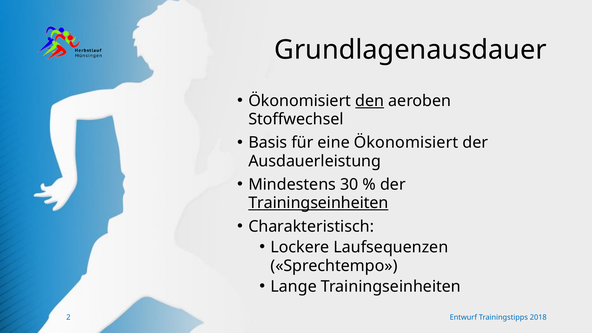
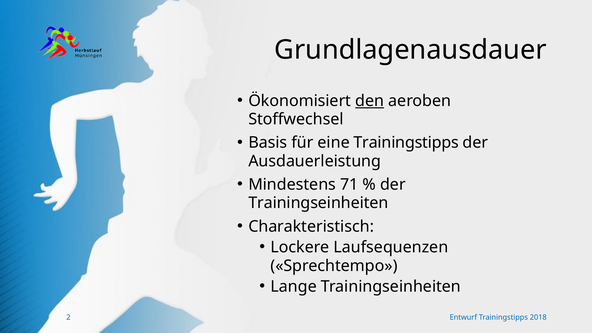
eine Ökonomisiert: Ökonomisiert -> Trainingstipps (406, 143)
30: 30 -> 71 (349, 185)
Trainingseinheiten underline: present -> none (318, 203)
